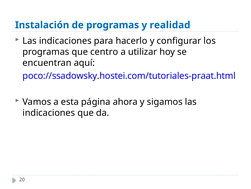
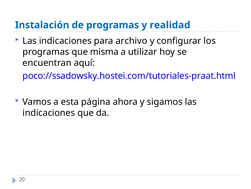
hacerlo: hacerlo -> archivo (131, 41)
centro: centro -> misma (104, 52)
